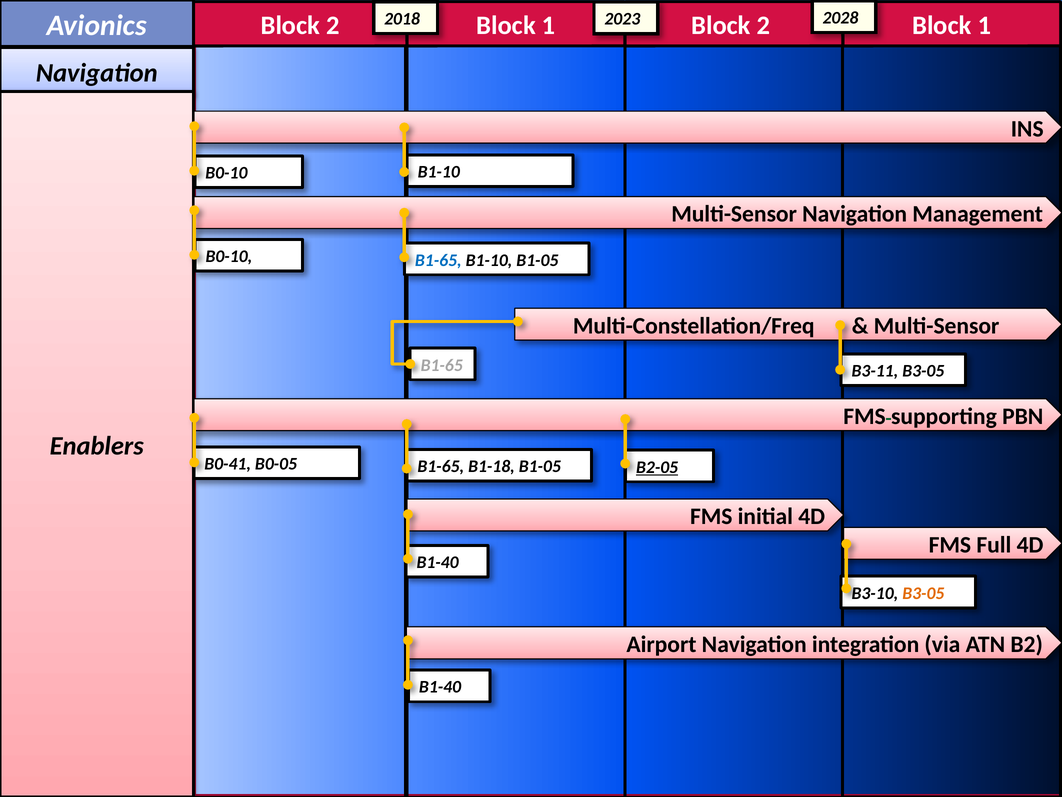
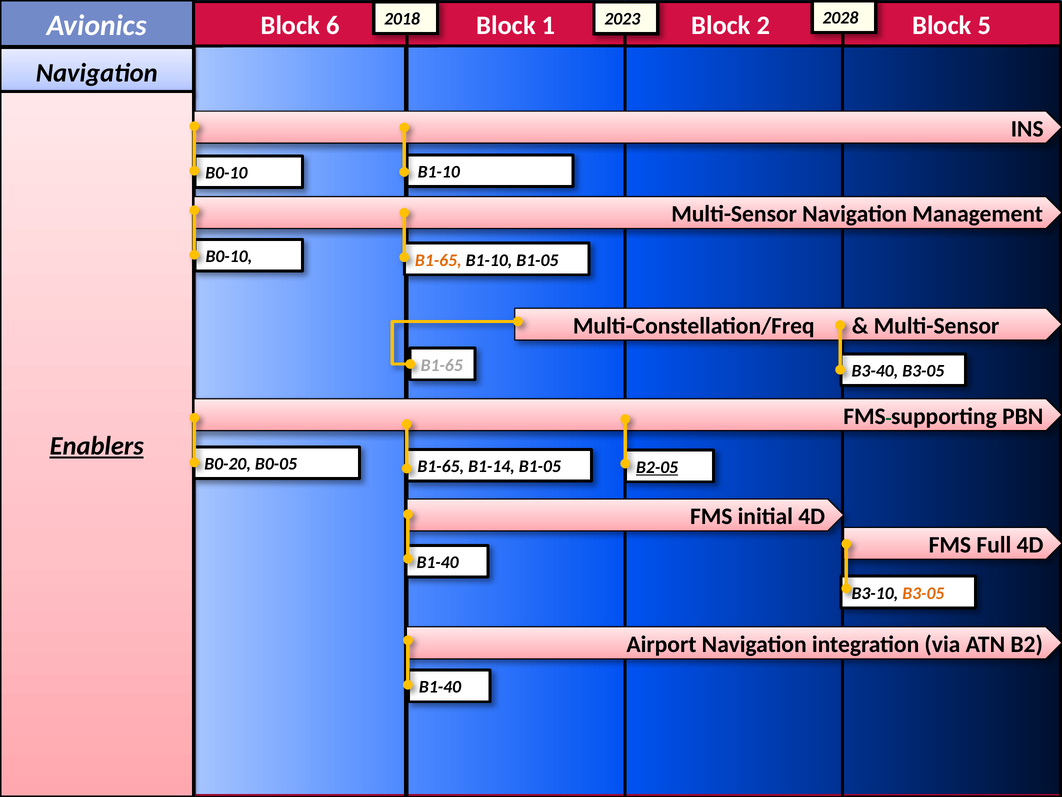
2: 2 -> 6 (333, 26)
2 Block 1: 1 -> 5 (984, 26)
B1-65 colour: blue -> orange (438, 260)
B3-11: B3-11 -> B3-40 (875, 371)
Enablers underline: none -> present (97, 446)
B0-41: B0-41 -> B0-20 (228, 464)
B1-18: B1-18 -> B1-14 (491, 466)
